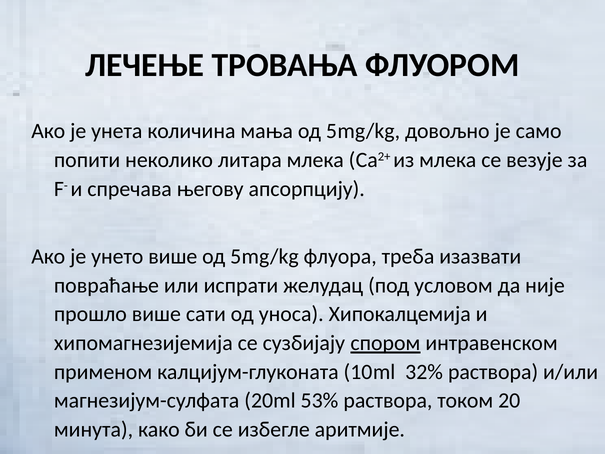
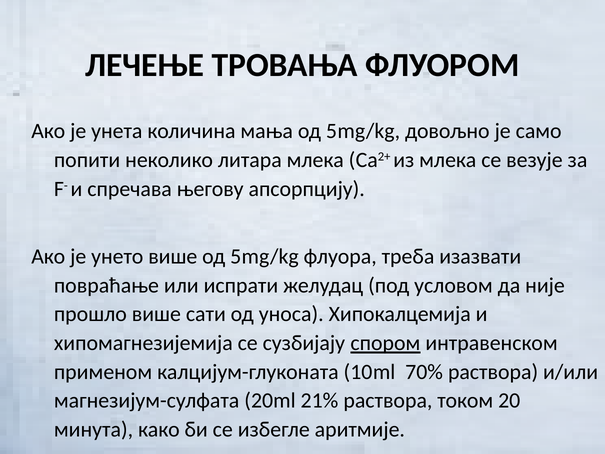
32%: 32% -> 70% (424, 372)
53%: 53% -> 21% (319, 401)
